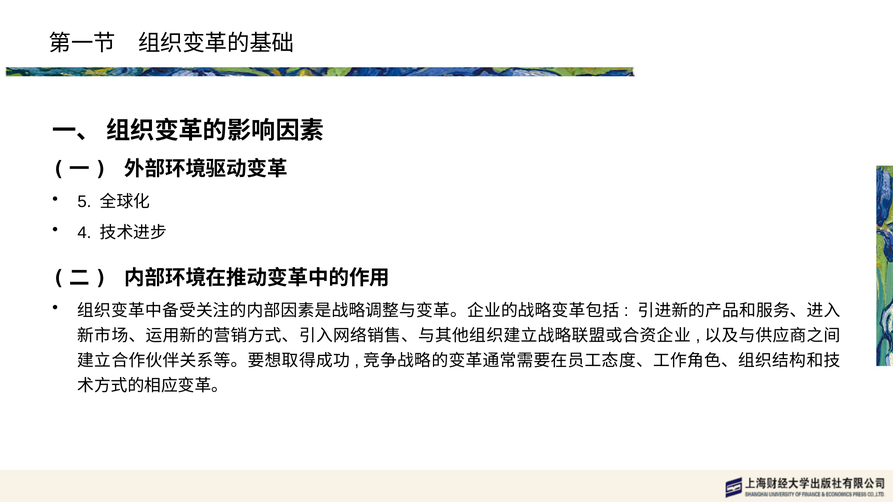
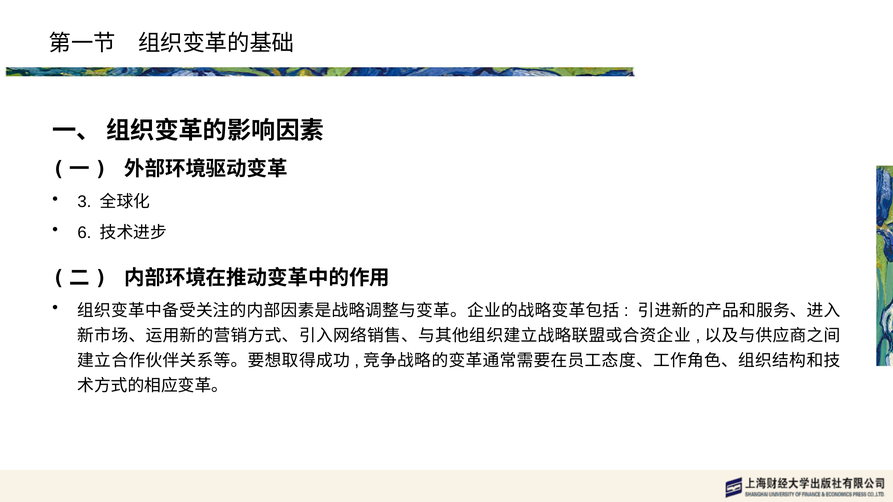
5: 5 -> 3 (84, 202)
4: 4 -> 6 (84, 233)
